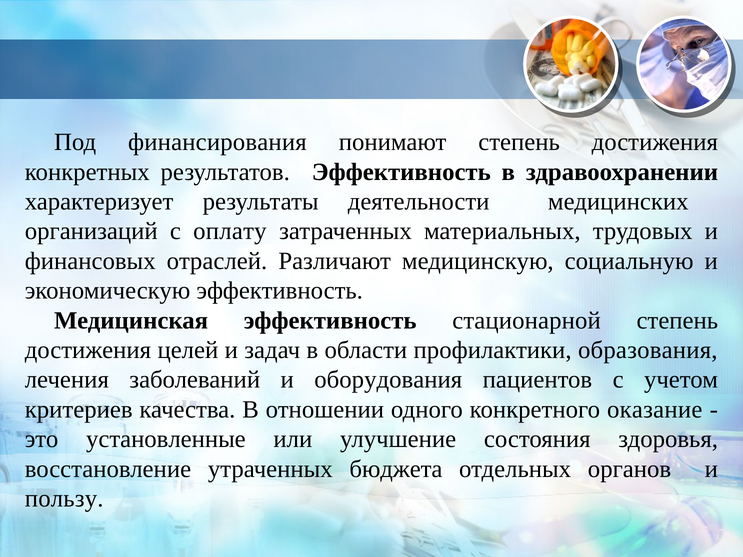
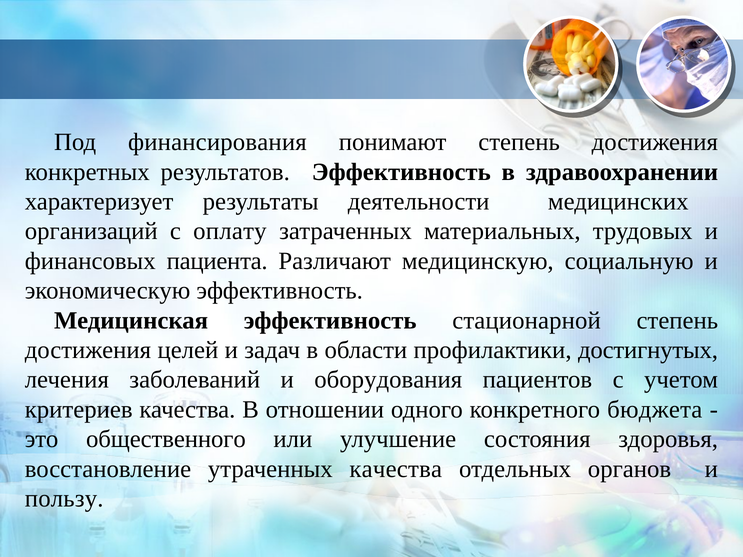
отраслей: отраслей -> пациента (217, 261)
образования: образования -> достигнутых (648, 350)
оказание: оказание -> бюджета (655, 410)
установленные: установленные -> общественного (166, 439)
утраченных бюджета: бюджета -> качества (396, 469)
